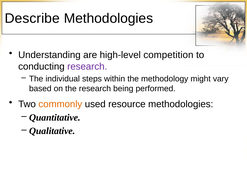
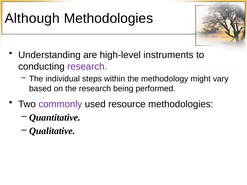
Describe: Describe -> Although (32, 18)
competition: competition -> instruments (168, 55)
commonly colour: orange -> purple (60, 104)
